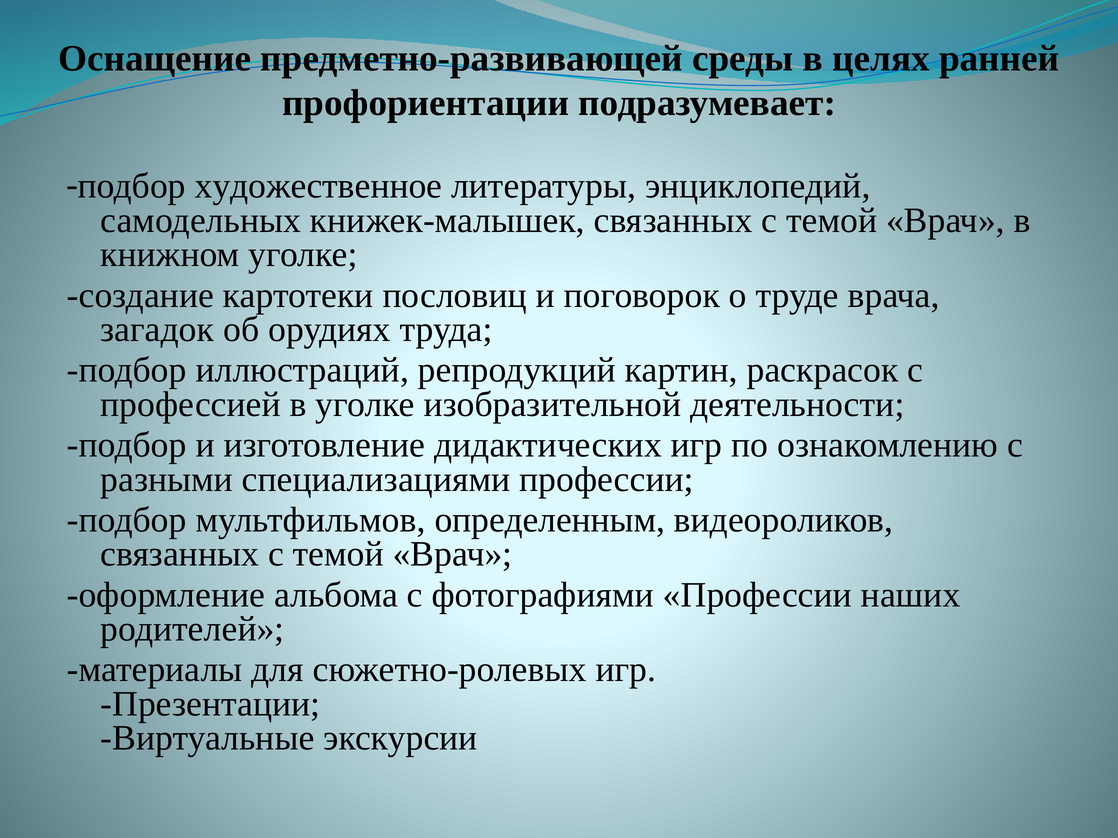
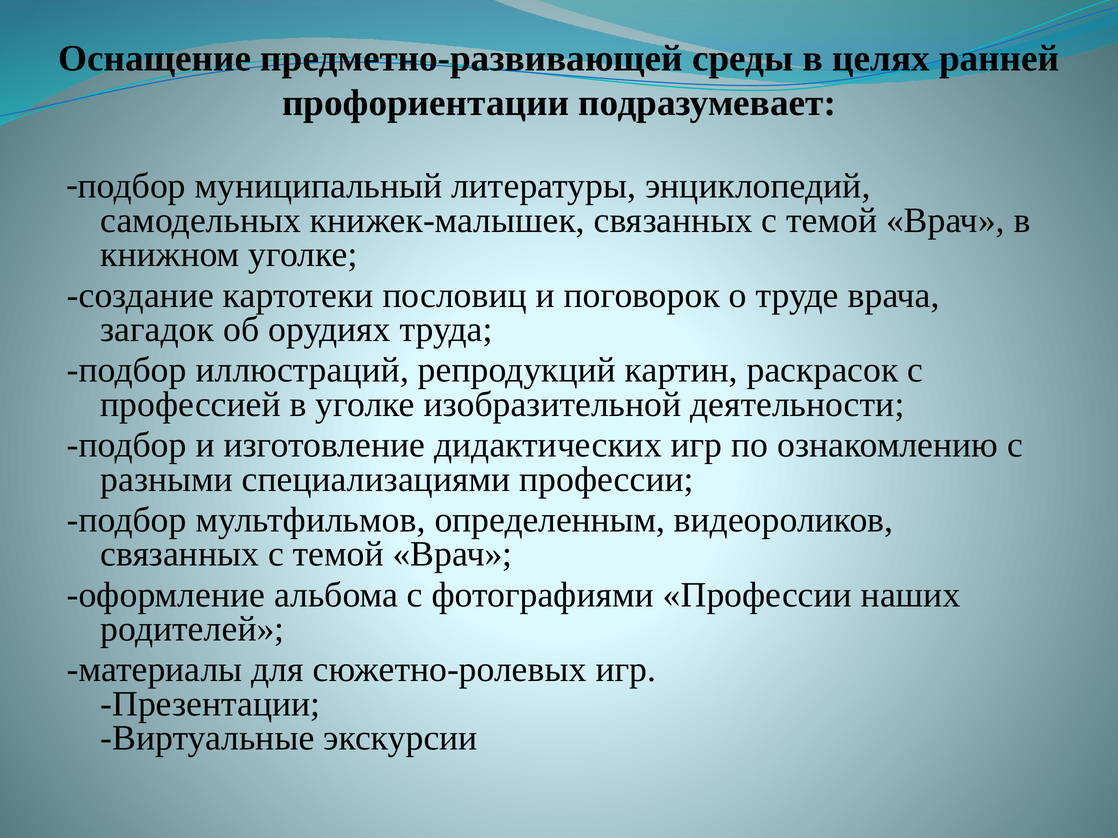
художественное: художественное -> муниципальный (318, 186)
